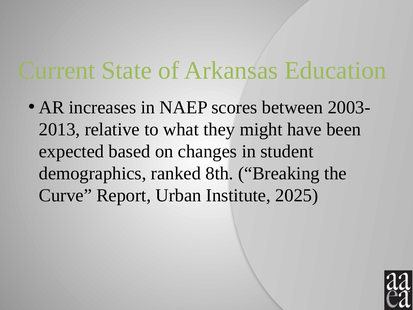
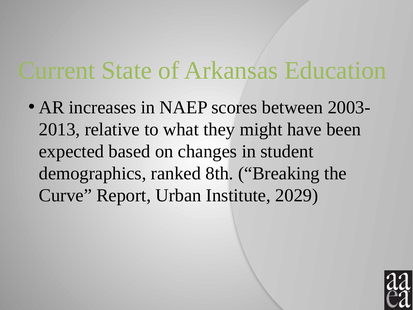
2025: 2025 -> 2029 (297, 195)
